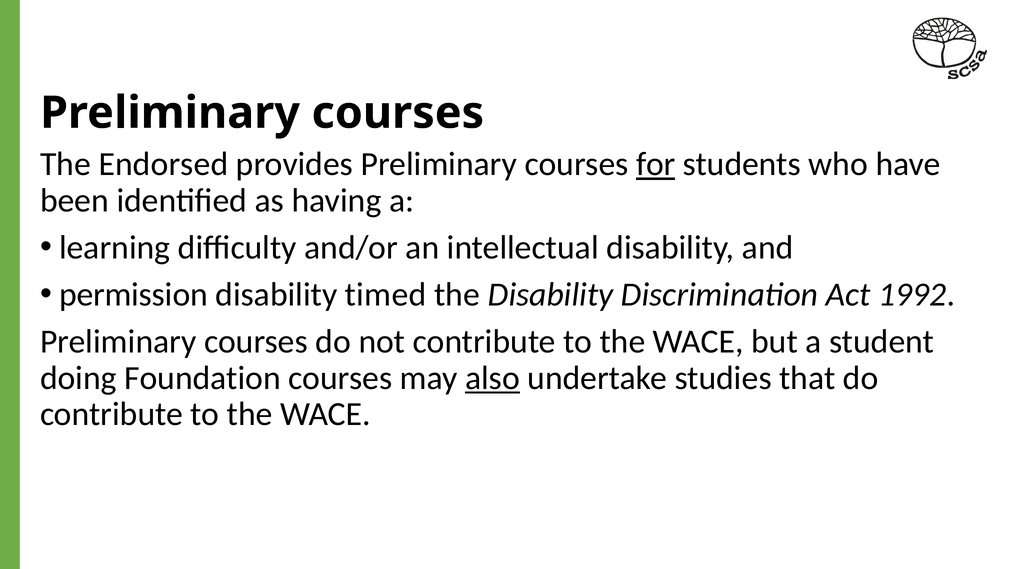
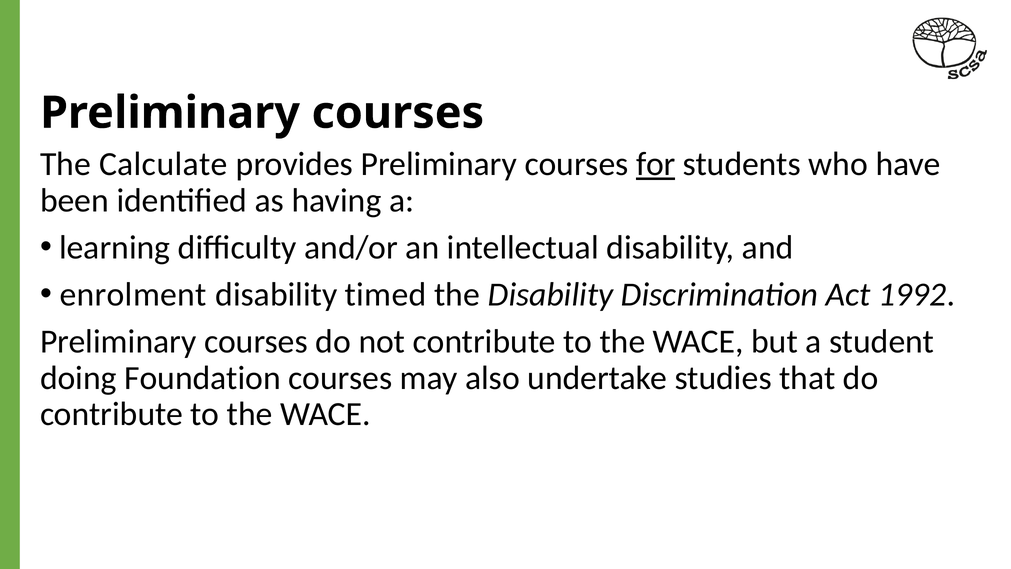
Endorsed: Endorsed -> Calculate (163, 164)
permission: permission -> enrolment (133, 294)
also underline: present -> none (492, 378)
